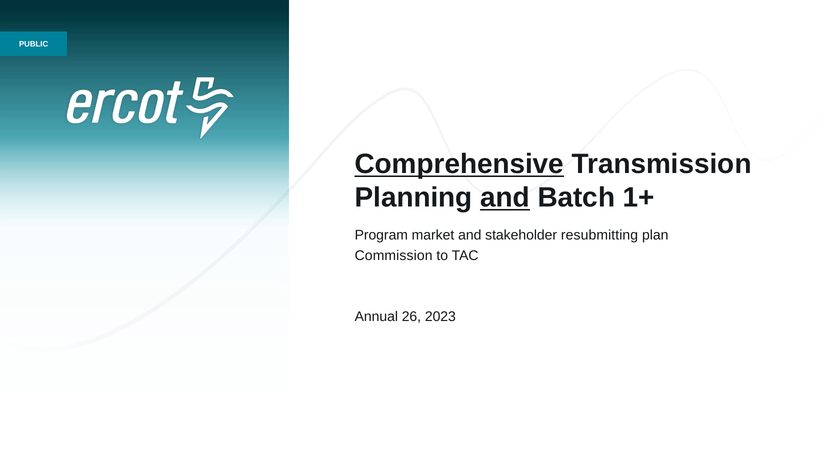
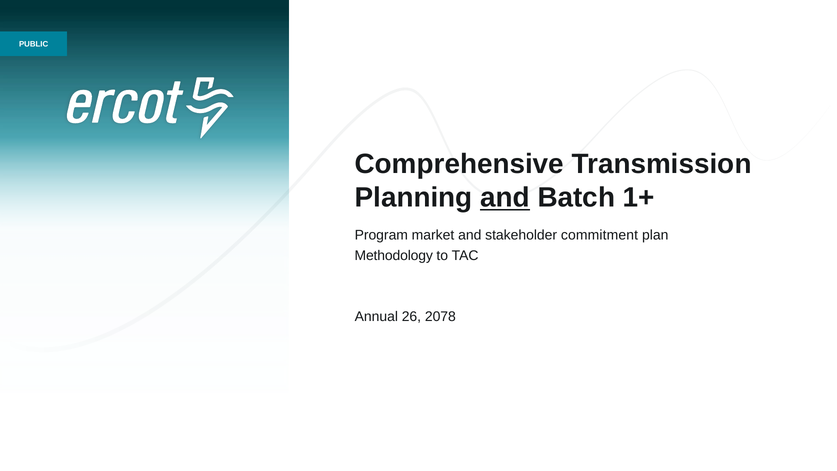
Comprehensive underline: present -> none (459, 164)
resubmitting: resubmitting -> commitment (600, 235)
Commission: Commission -> Methodology (394, 256)
2023: 2023 -> 2078 (440, 316)
